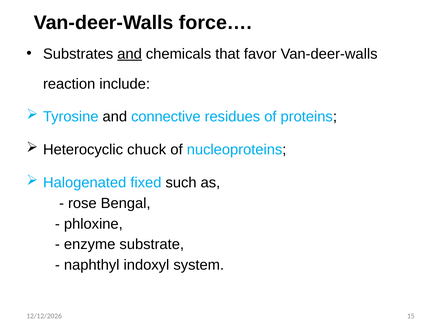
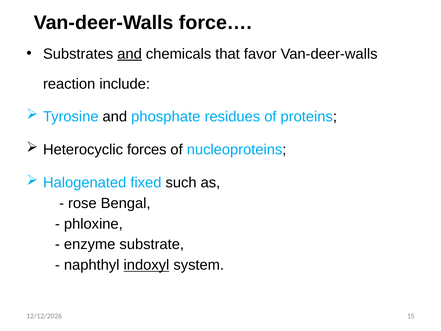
connective: connective -> phosphate (166, 117)
chuck: chuck -> forces (147, 150)
indoxyl underline: none -> present (146, 265)
